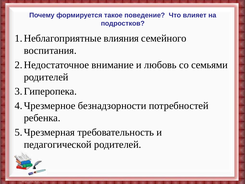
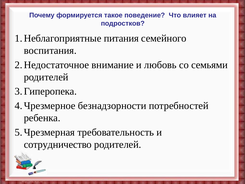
влияния: влияния -> питания (121, 38)
педагогической: педагогической -> сотрудничество (58, 144)
